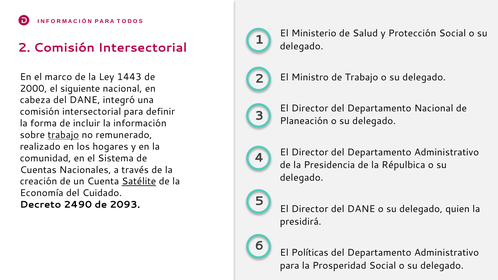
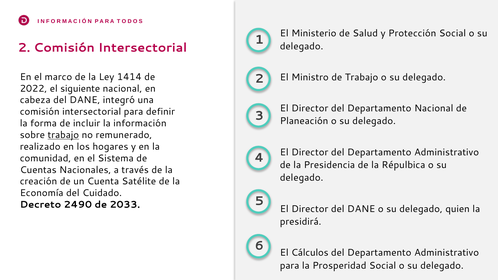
1443: 1443 -> 1414 (129, 77)
2000: 2000 -> 2022 (34, 89)
Satélite underline: present -> none (139, 182)
2093: 2093 -> 2033 (125, 205)
Políticas: Políticas -> Cálculos (310, 253)
